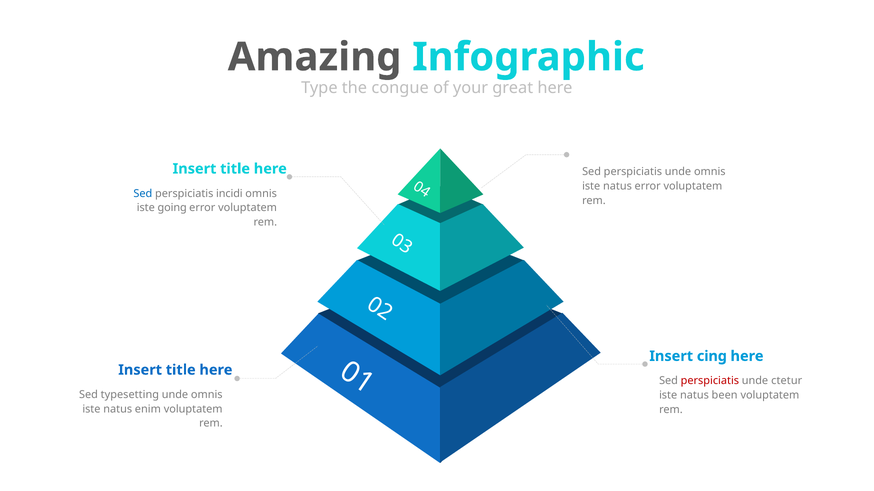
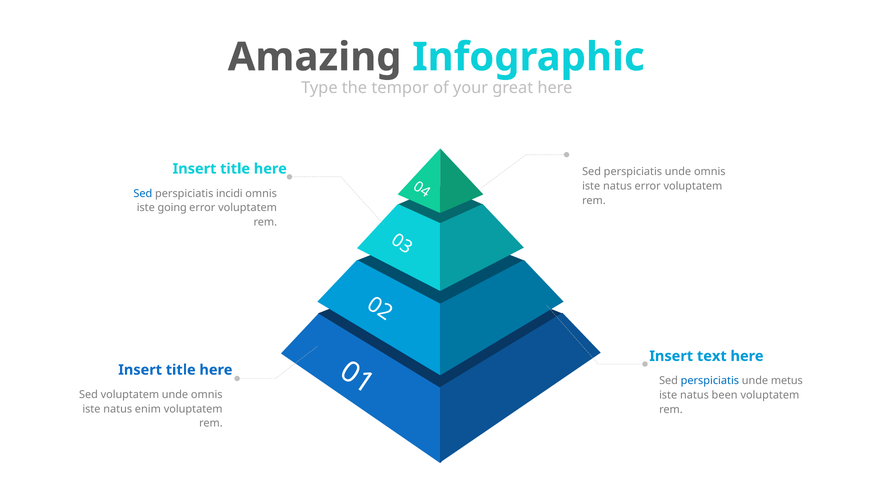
congue: congue -> tempor (400, 88)
cing: cing -> text (712, 357)
perspiciatis colour: red -> blue (710, 381)
ctetur: ctetur -> metus (787, 381)
Sed typesetting: typesetting -> voluptatem (130, 395)
